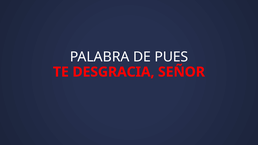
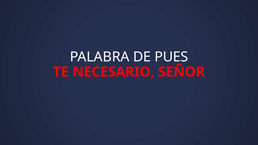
DESGRACIA: DESGRACIA -> NECESARIO (113, 72)
